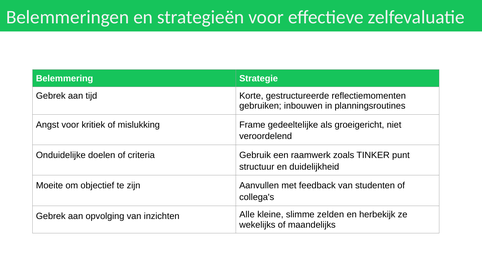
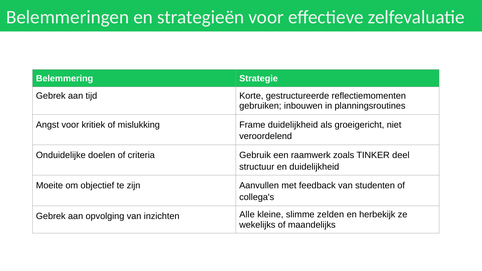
Frame gedeeltelijke: gedeeltelijke -> duidelijkheid (293, 125)
punt: punt -> deel (401, 155)
